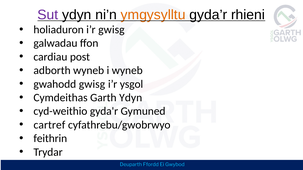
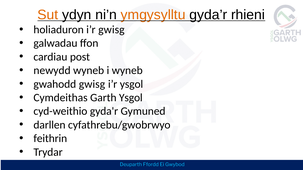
Sut colour: purple -> orange (48, 15)
adborth: adborth -> newydd (52, 71)
Garth Ydyn: Ydyn -> Ysgol (131, 98)
cartref: cartref -> darllen (49, 125)
